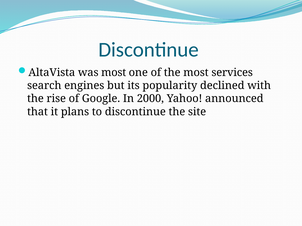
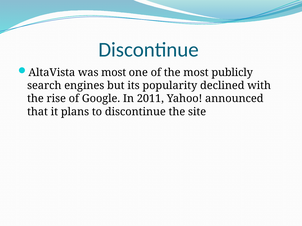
services: services -> publicly (232, 73)
2000: 2000 -> 2011 (150, 99)
